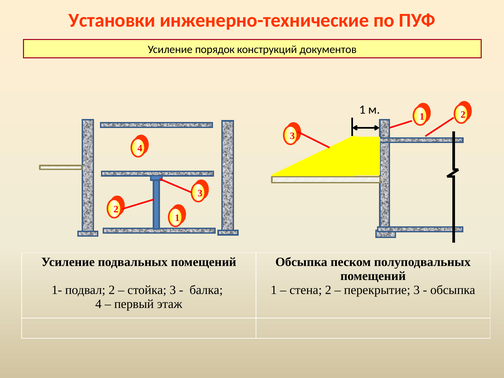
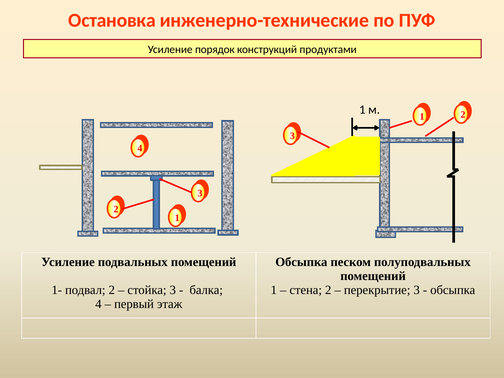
Установки: Установки -> Остановка (112, 20)
документов: документов -> продуктами (328, 49)
